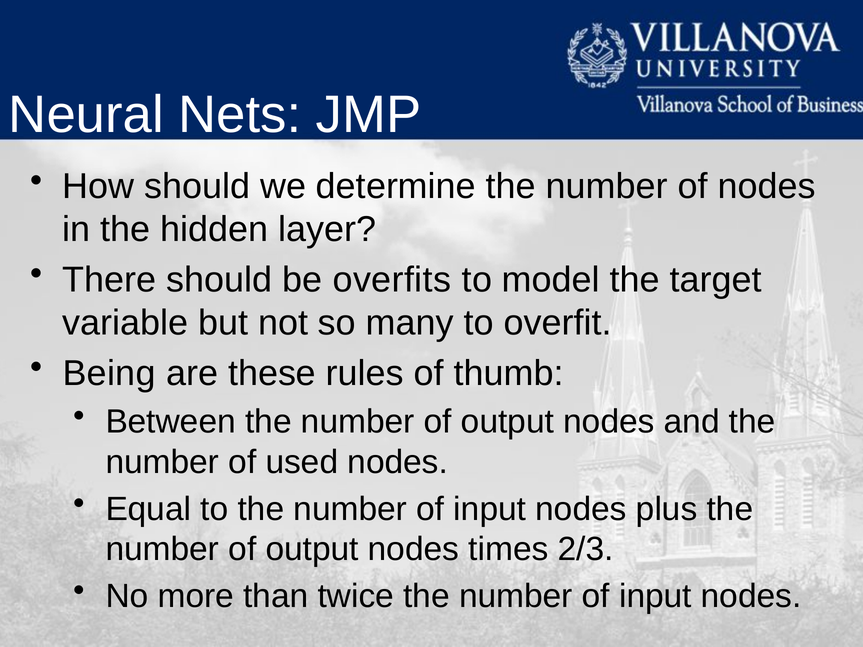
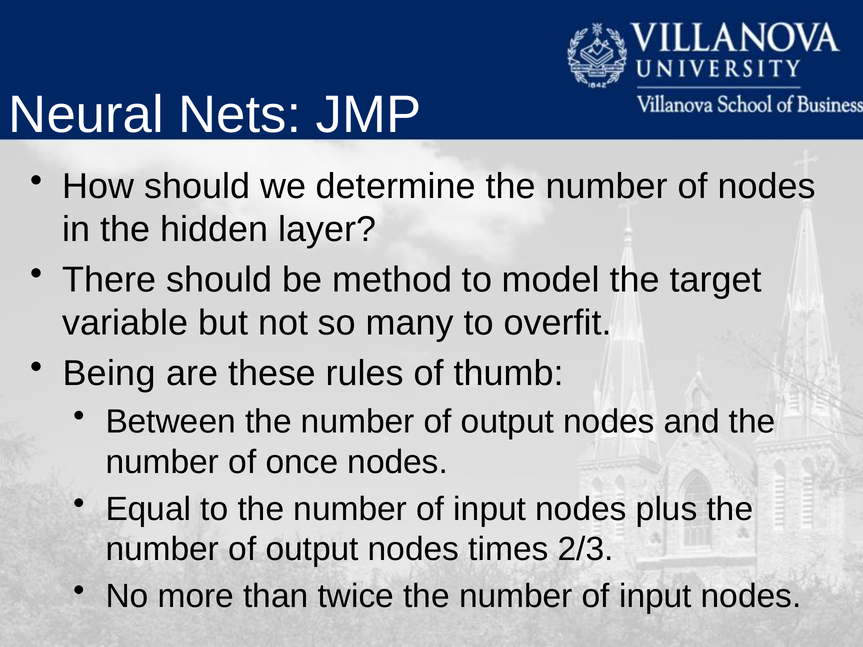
overfits: overfits -> method (392, 280)
used: used -> once (302, 462)
